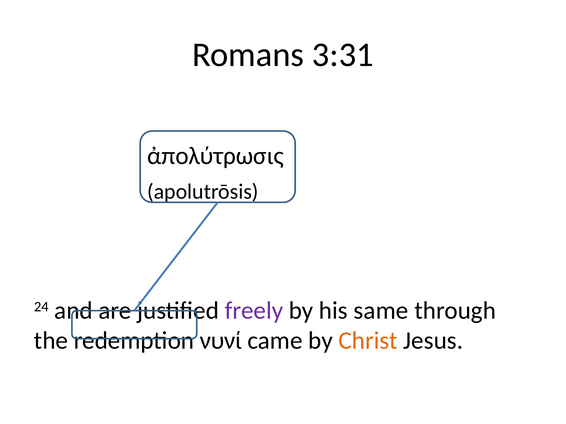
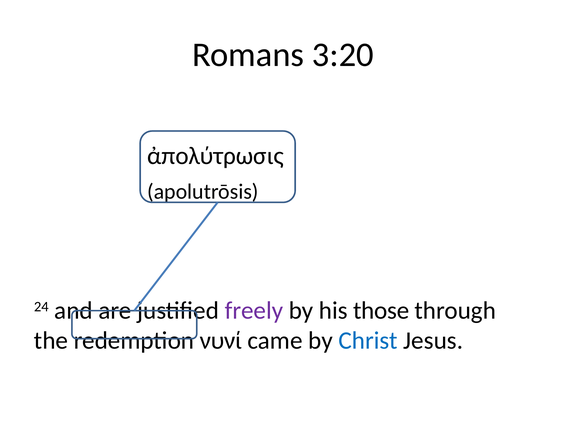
3:31: 3:31 -> 3:20 (343, 55)
same: same -> those (381, 311)
Christ colour: orange -> blue (368, 341)
